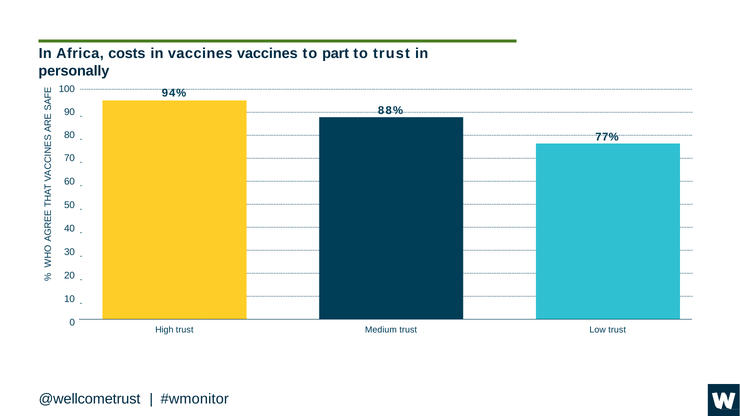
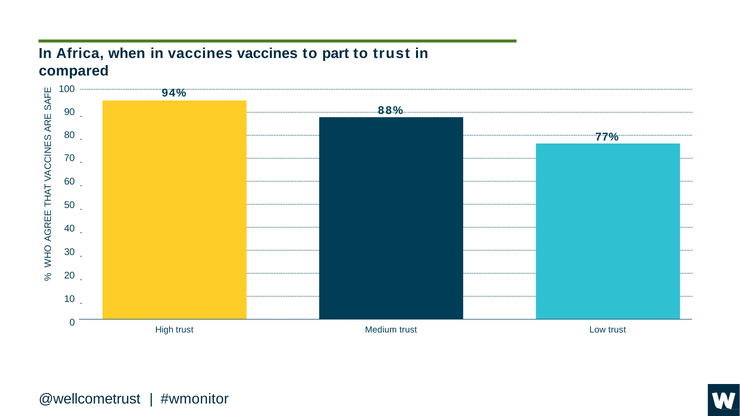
costs: costs -> when (127, 54)
personally: personally -> compared (74, 71)
